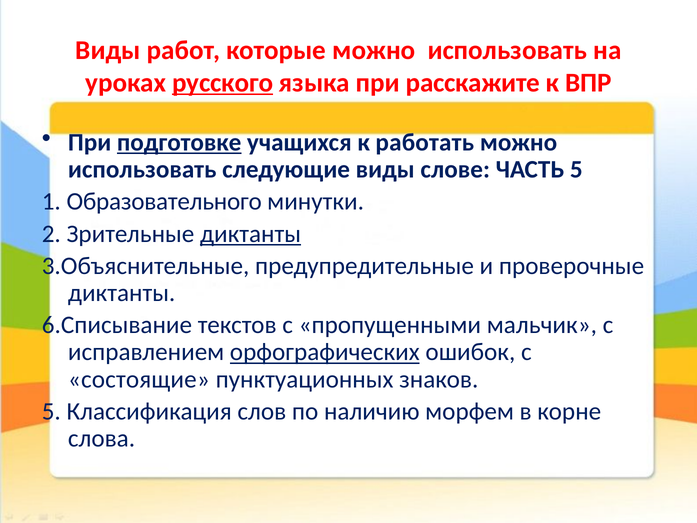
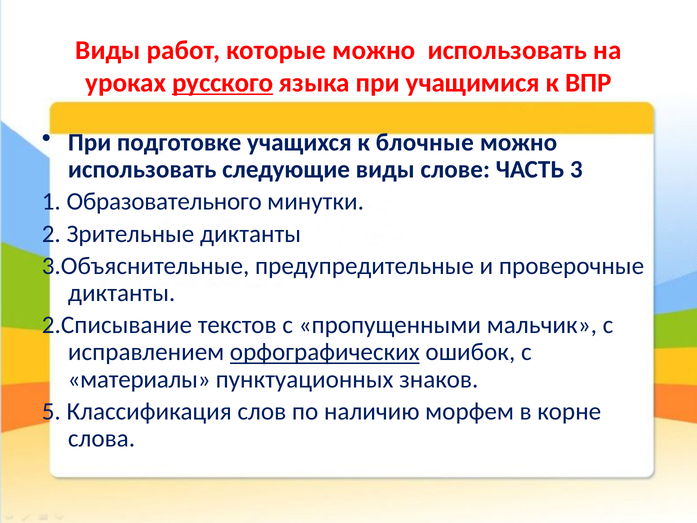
расскажите: расскажите -> учащимися (473, 83)
подготовке underline: present -> none (179, 142)
работать: работать -> блочные (425, 142)
ЧАСТЬ 5: 5 -> 3 (576, 169)
диктанты underline: present -> none (251, 234)
6.Списывание: 6.Списывание -> 2.Списывание (117, 325)
состоящие: состоящие -> материалы (139, 379)
